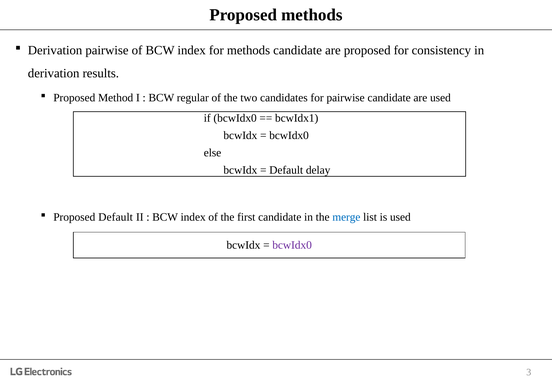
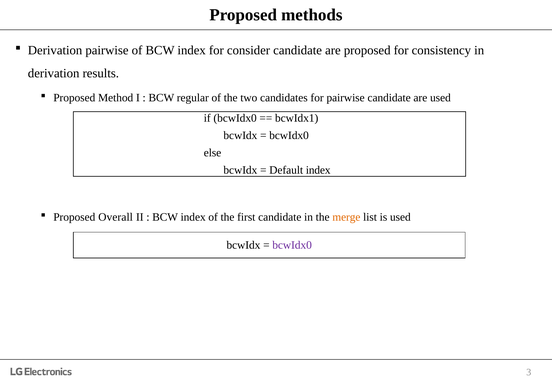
for methods: methods -> consider (249, 50)
Default delay: delay -> index (318, 170)
Proposed Default: Default -> Overall (116, 217)
merge colour: blue -> orange (346, 217)
